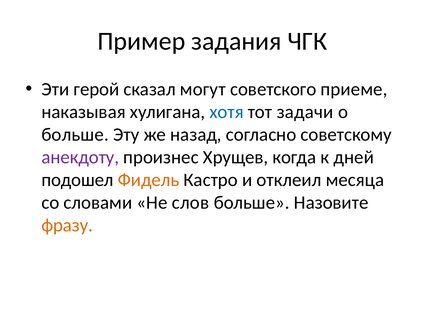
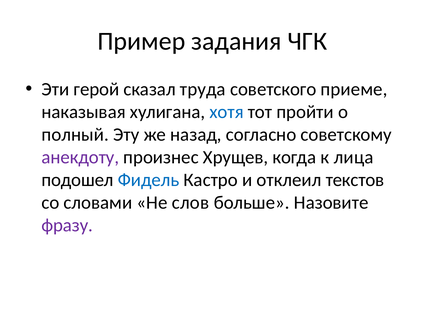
могут: могут -> труда (203, 89)
задачи: задачи -> пройти (305, 112)
больше: больше -> полный (75, 135)
дней: дней -> лица (354, 157)
Фидель colour: orange -> blue (149, 180)
месяца: месяца -> текстов (355, 180)
фразу colour: orange -> purple (67, 225)
